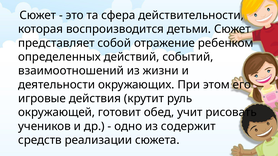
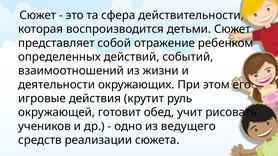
содержит: содержит -> ведущего (188, 127)
